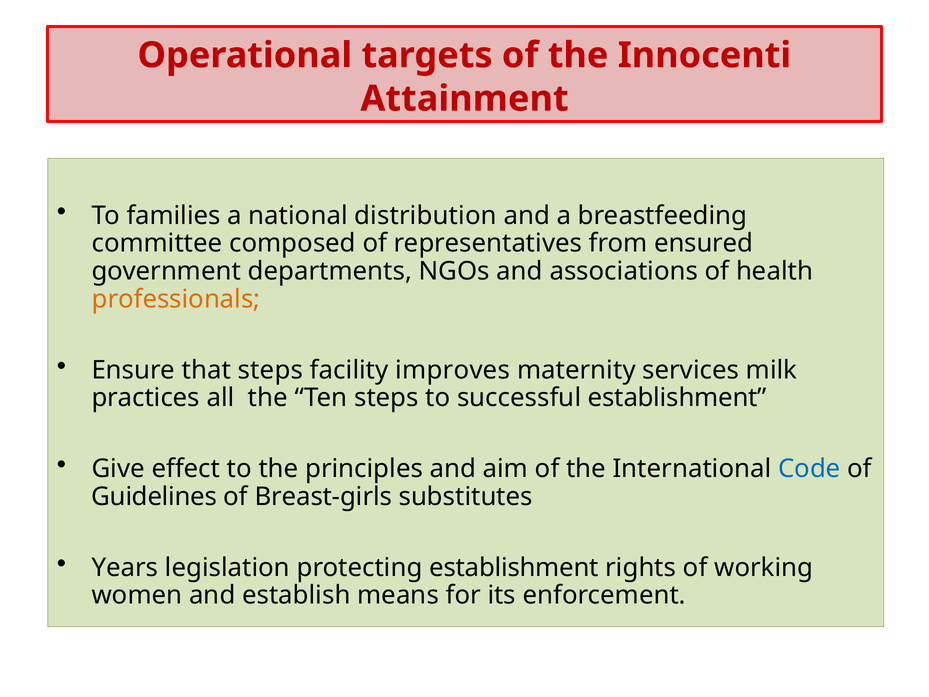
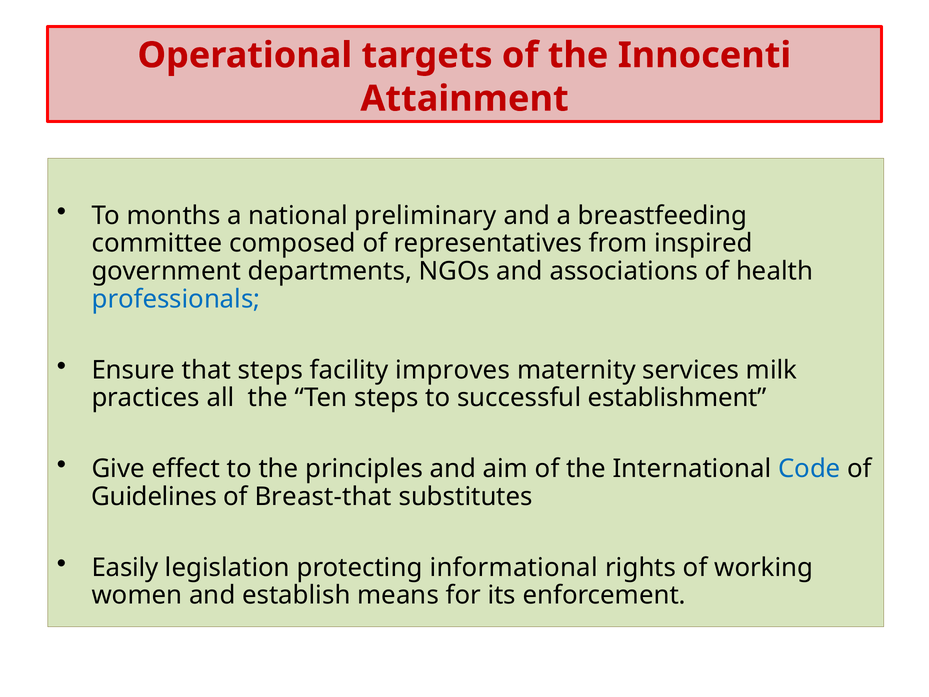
families: families -> months (173, 215)
distribution: distribution -> preliminary (426, 215)
ensured: ensured -> inspired (704, 243)
professionals colour: orange -> blue (176, 299)
Breast-girls: Breast-girls -> Breast-that (323, 497)
Years: Years -> Easily (125, 567)
protecting establishment: establishment -> informational (514, 567)
